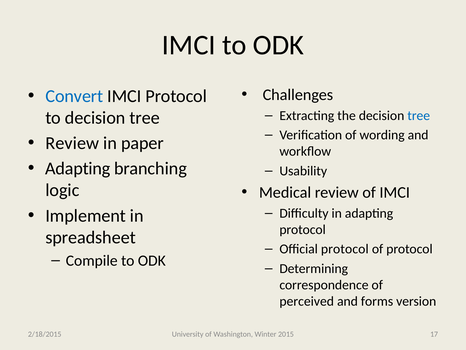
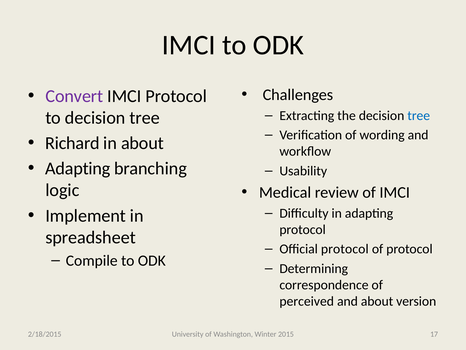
Convert colour: blue -> purple (74, 96)
Review: Review -> Richard (72, 143)
in paper: paper -> about (142, 143)
and forms: forms -> about (377, 301)
